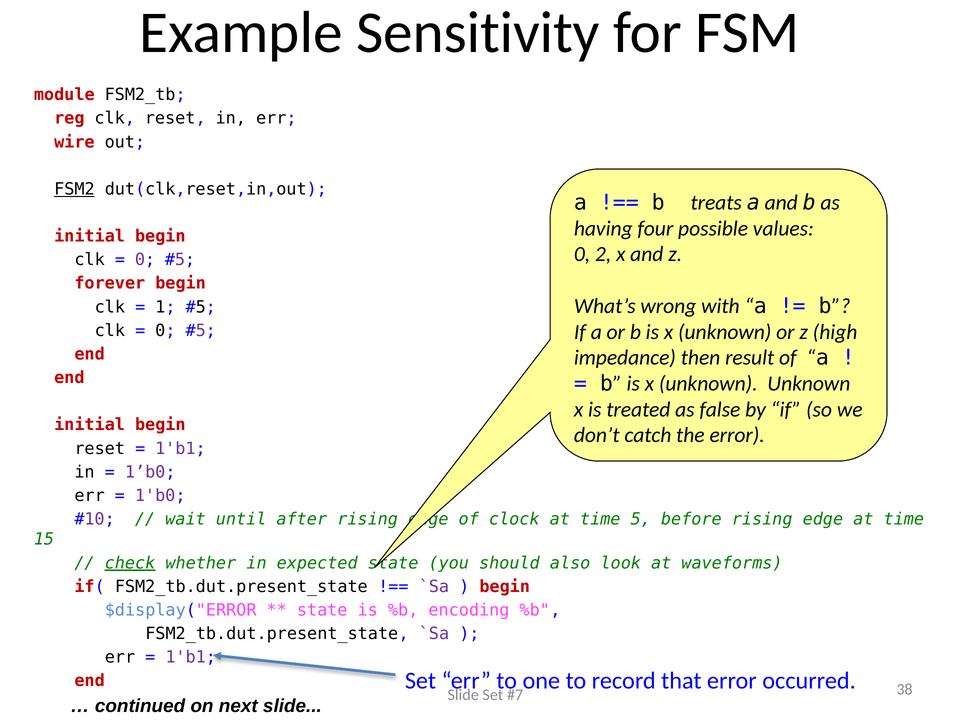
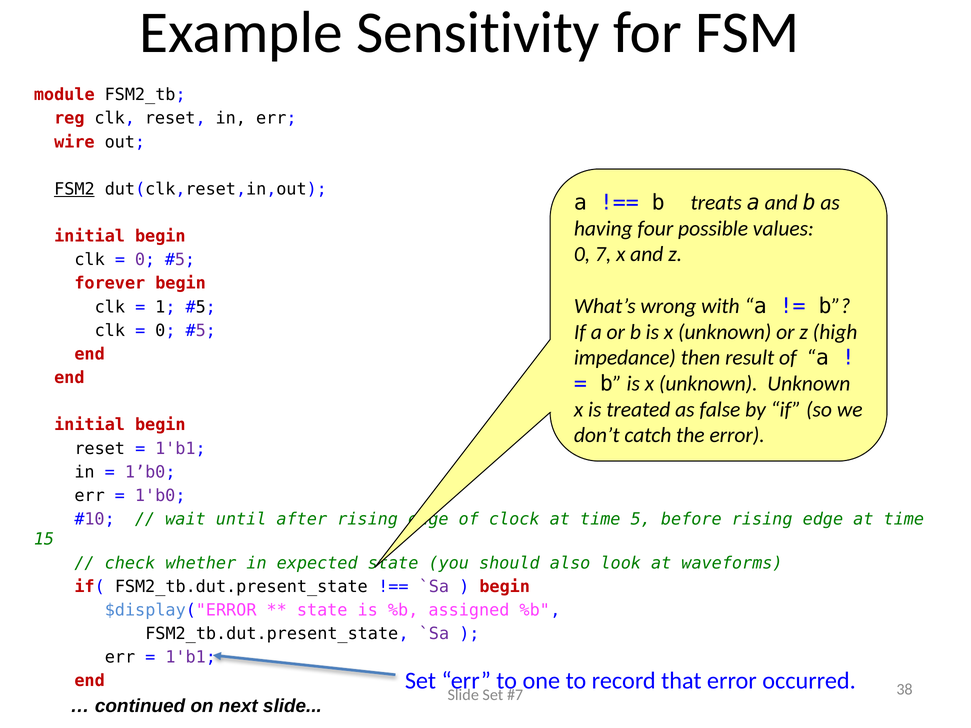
2: 2 -> 7 (603, 254)
check underline: present -> none (130, 563)
encoding: encoding -> assigned (469, 610)
